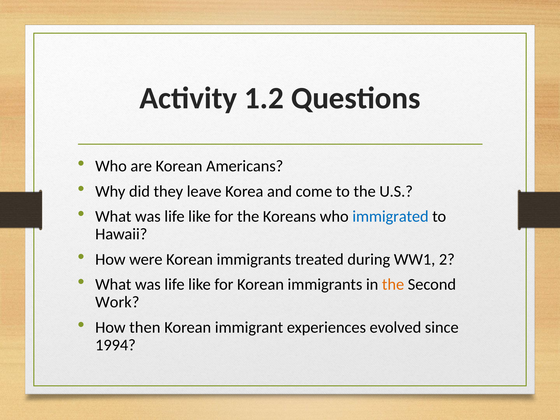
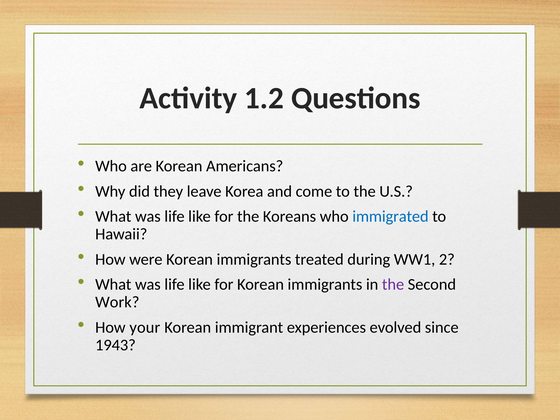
the colour: orange -> purple (393, 285)
then: then -> your (145, 327)
1994: 1994 -> 1943 (115, 345)
